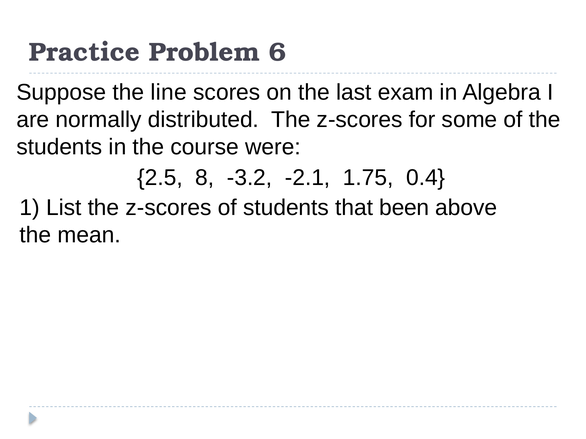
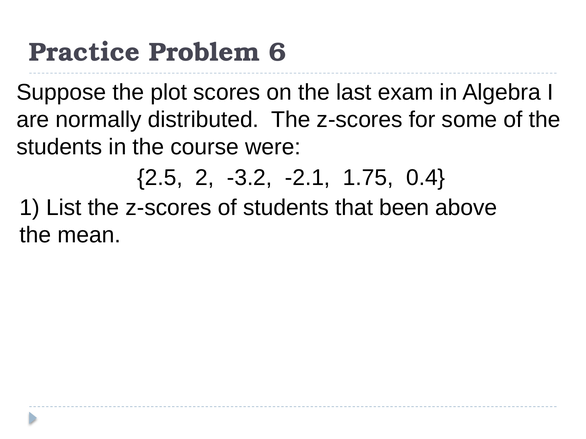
line: line -> plot (169, 93)
8: 8 -> 2 (205, 178)
